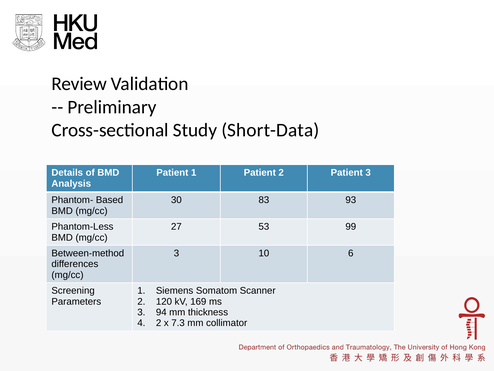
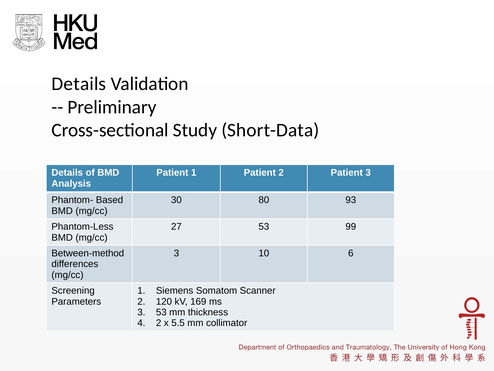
Review: Review -> Details (79, 84)
83: 83 -> 80 (264, 200)
3 94: 94 -> 53 (161, 312)
7.3: 7.3 -> 5.5 (178, 323)
